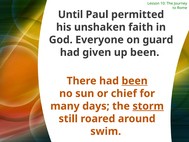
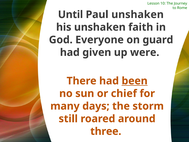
Paul permitted: permitted -> unshaken (138, 15)
up been: been -> were (145, 52)
storm underline: present -> none (148, 106)
swim: swim -> three (106, 131)
